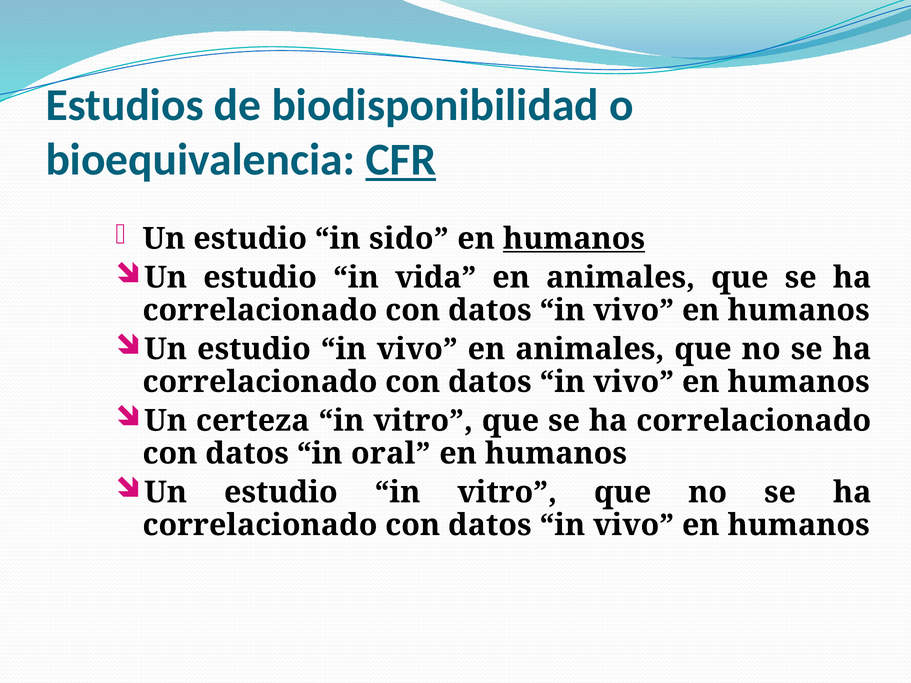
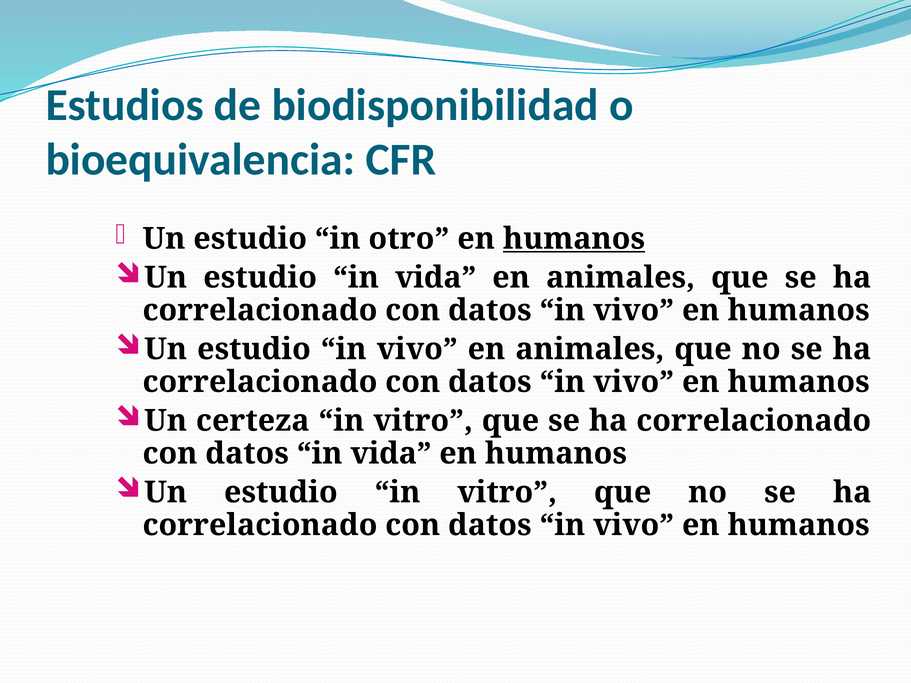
CFR underline: present -> none (401, 160)
sido: sido -> otro (409, 239)
datos in oral: oral -> vida (391, 454)
